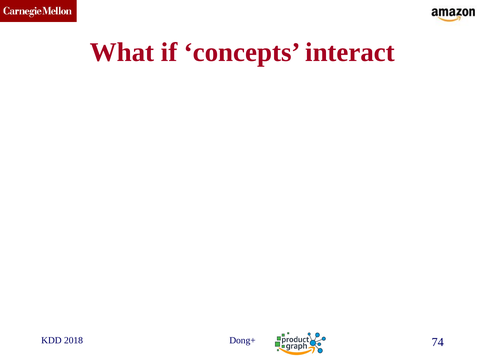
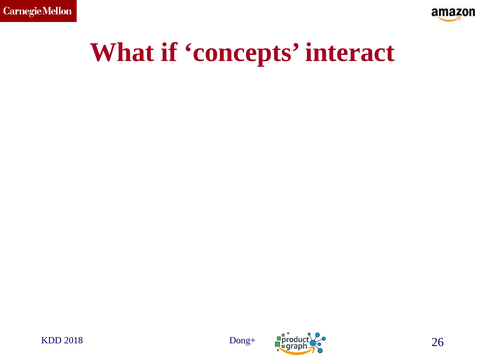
74: 74 -> 26 (438, 342)
